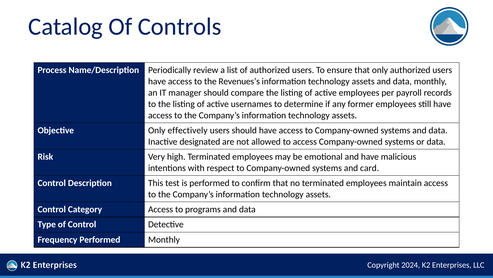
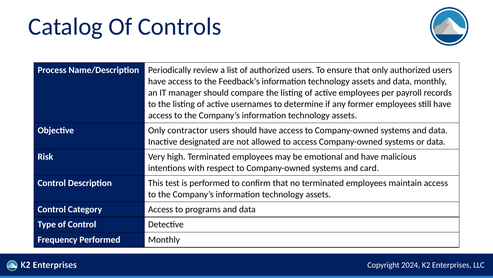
Revenues’s: Revenues’s -> Feedback’s (239, 81)
effectively: effectively -> contractor (188, 130)
